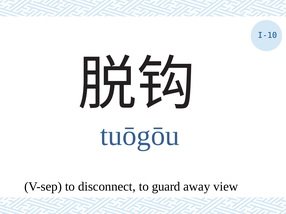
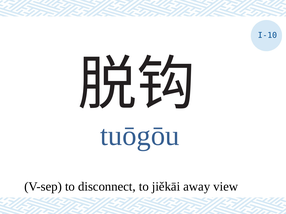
guard: guard -> jiěkāi (166, 187)
